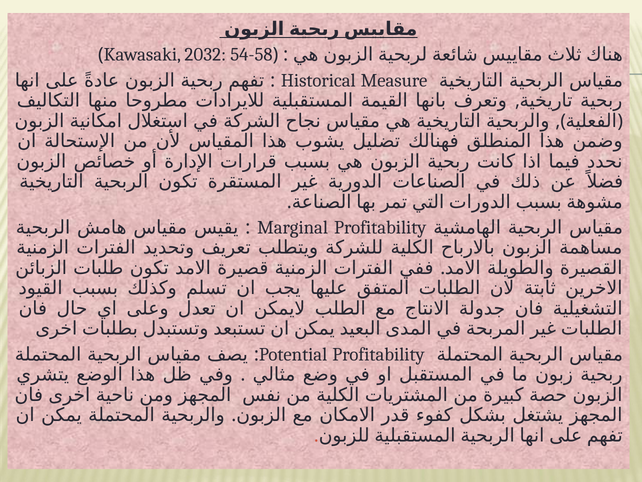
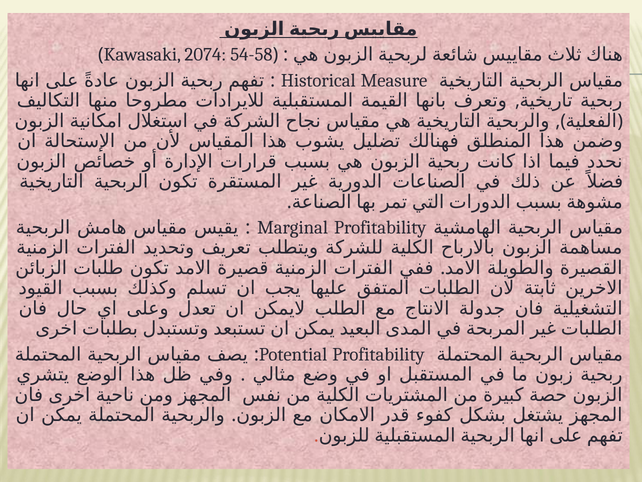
2032: 2032 -> 2074 (205, 55)
